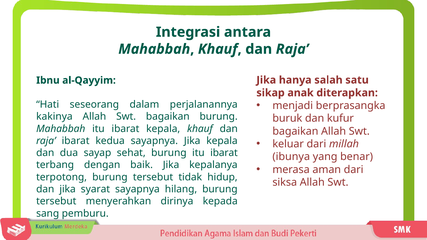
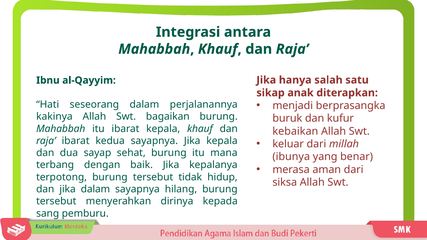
bagaikan: bagaikan -> kebaikan (295, 131)
burung itu ibarat: ibarat -> mana (224, 153)
jika syarat: syarat -> dalam (95, 189)
